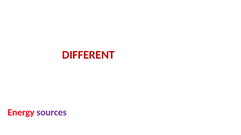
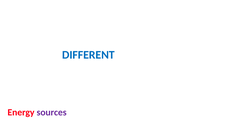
DIFFERENT colour: red -> blue (88, 55)
